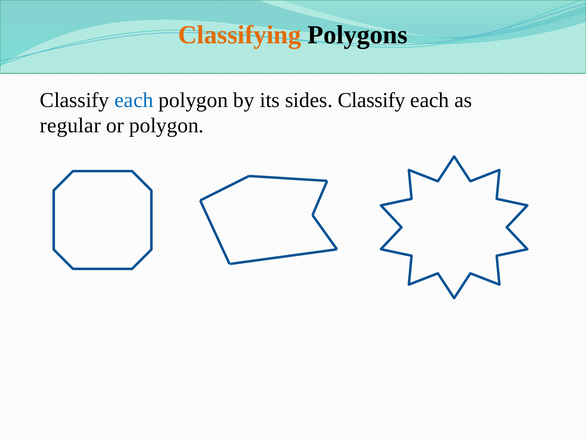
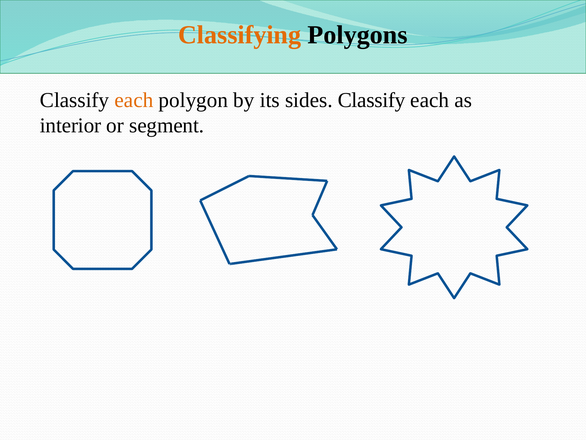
each colour: blue -> orange (134, 100)
regular: regular -> interior (71, 125)
or polygon: polygon -> segment (167, 125)
